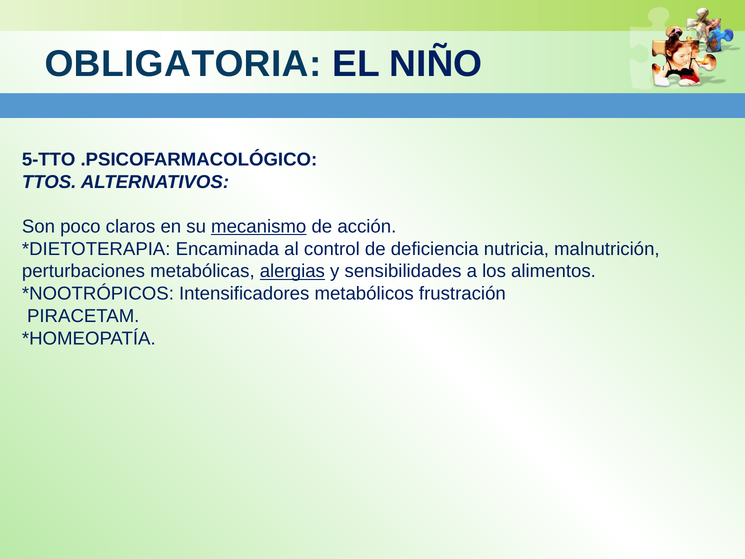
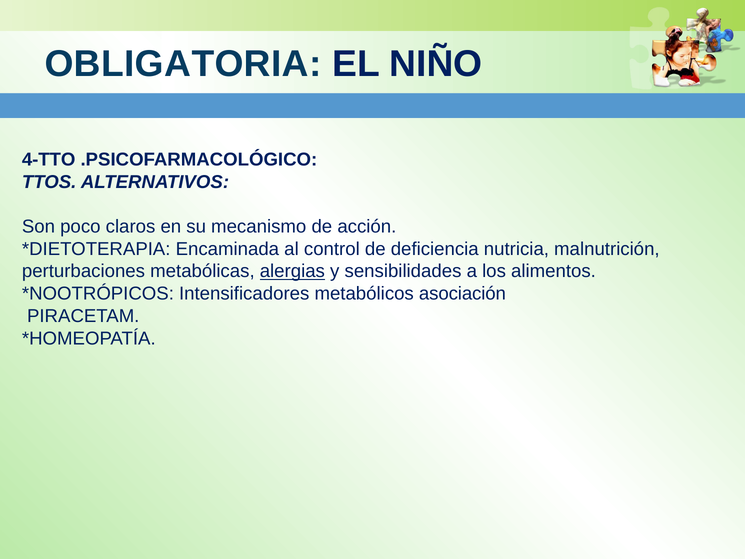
5-TTO: 5-TTO -> 4-TTO (49, 159)
mecanismo underline: present -> none (259, 226)
frustración: frustración -> asociación (462, 294)
